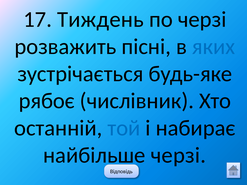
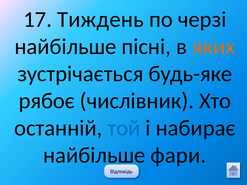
розважить: розважить -> найбільше (65, 47)
яких colour: blue -> orange (214, 47)
найбільше черзі: черзі -> фари (178, 155)
